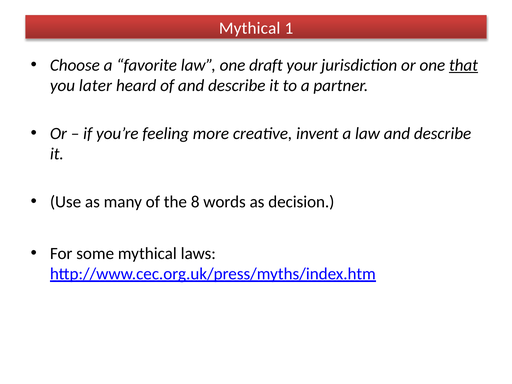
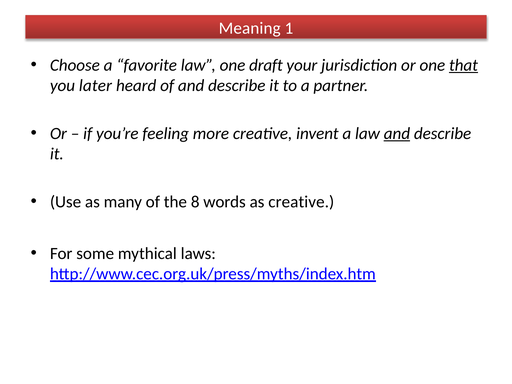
Mythical: Mythical -> Meaning (250, 28)
and underline: none -> present (397, 133)
as decision: decision -> creative (301, 202)
